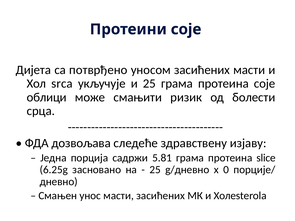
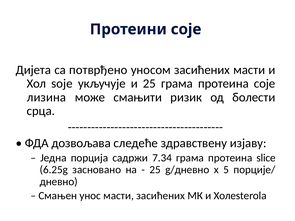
srca: srca -> soje (62, 84)
облици: облици -> лизина (47, 97)
5.81: 5.81 -> 7.34 (162, 158)
0: 0 -> 5 (226, 170)
